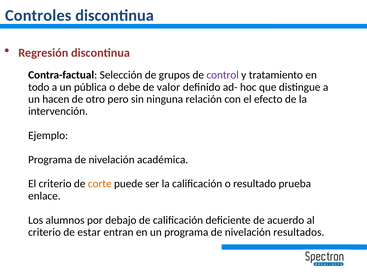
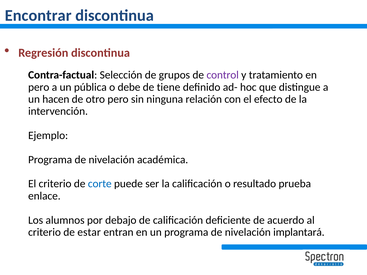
Controles: Controles -> Encontrar (38, 16)
todo: todo -> pero (39, 87)
valor: valor -> tiene (169, 87)
corte colour: orange -> blue (100, 184)
resultados: resultados -> implantará (299, 232)
